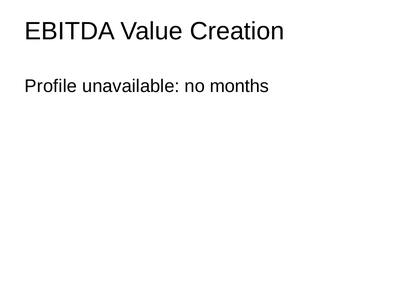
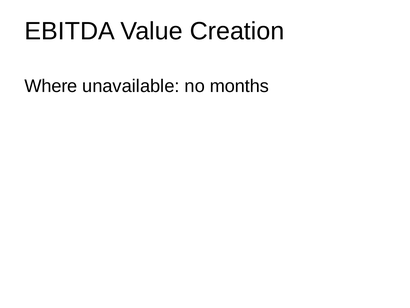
Profile: Profile -> Where (51, 86)
